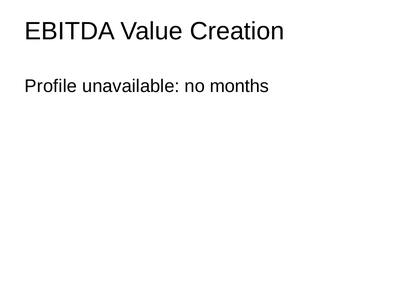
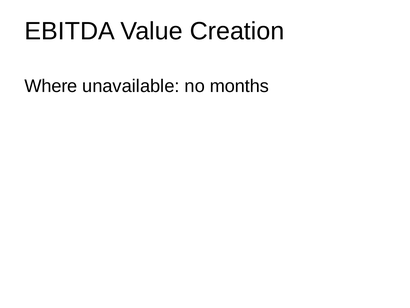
Profile: Profile -> Where (51, 86)
